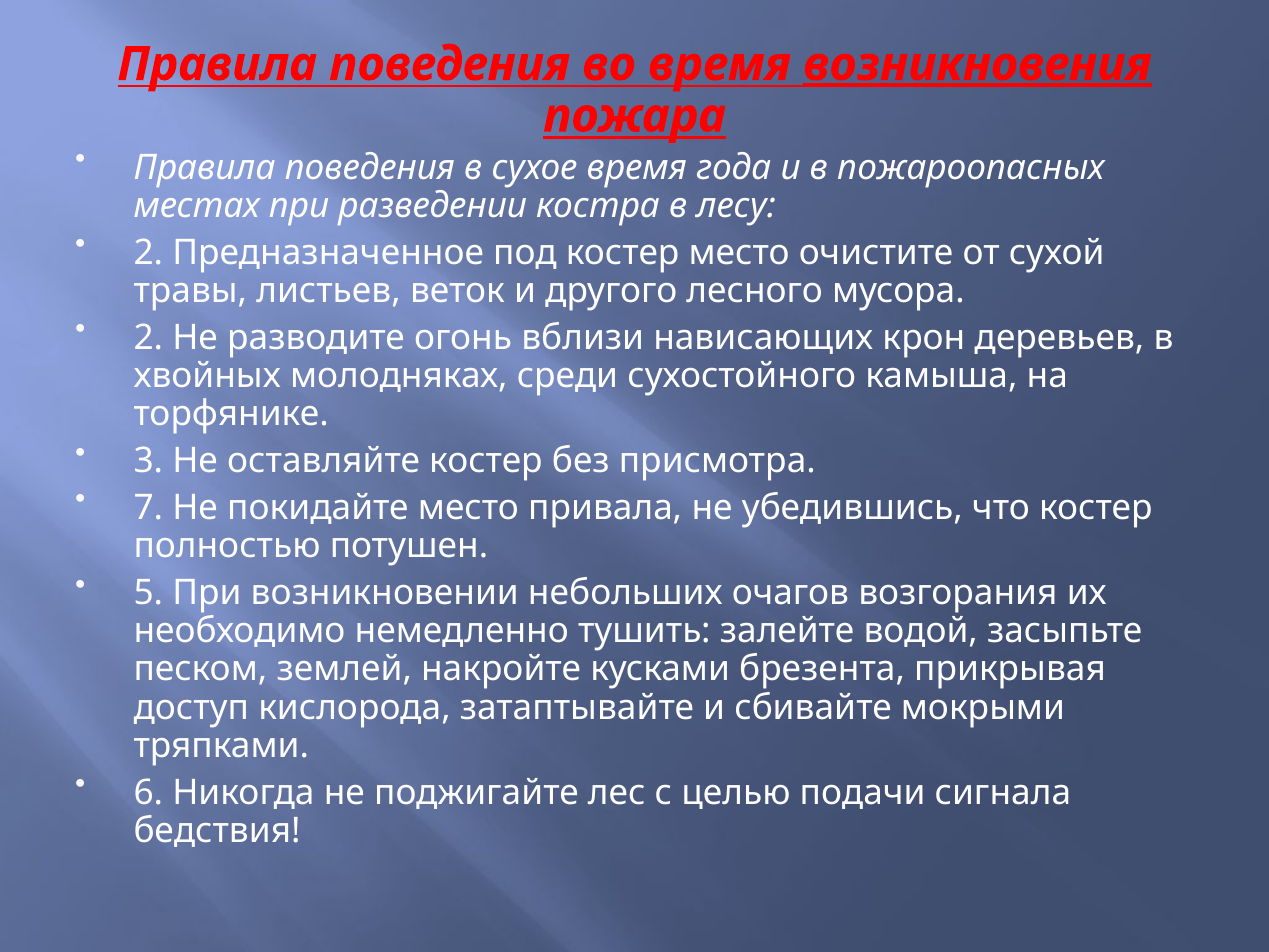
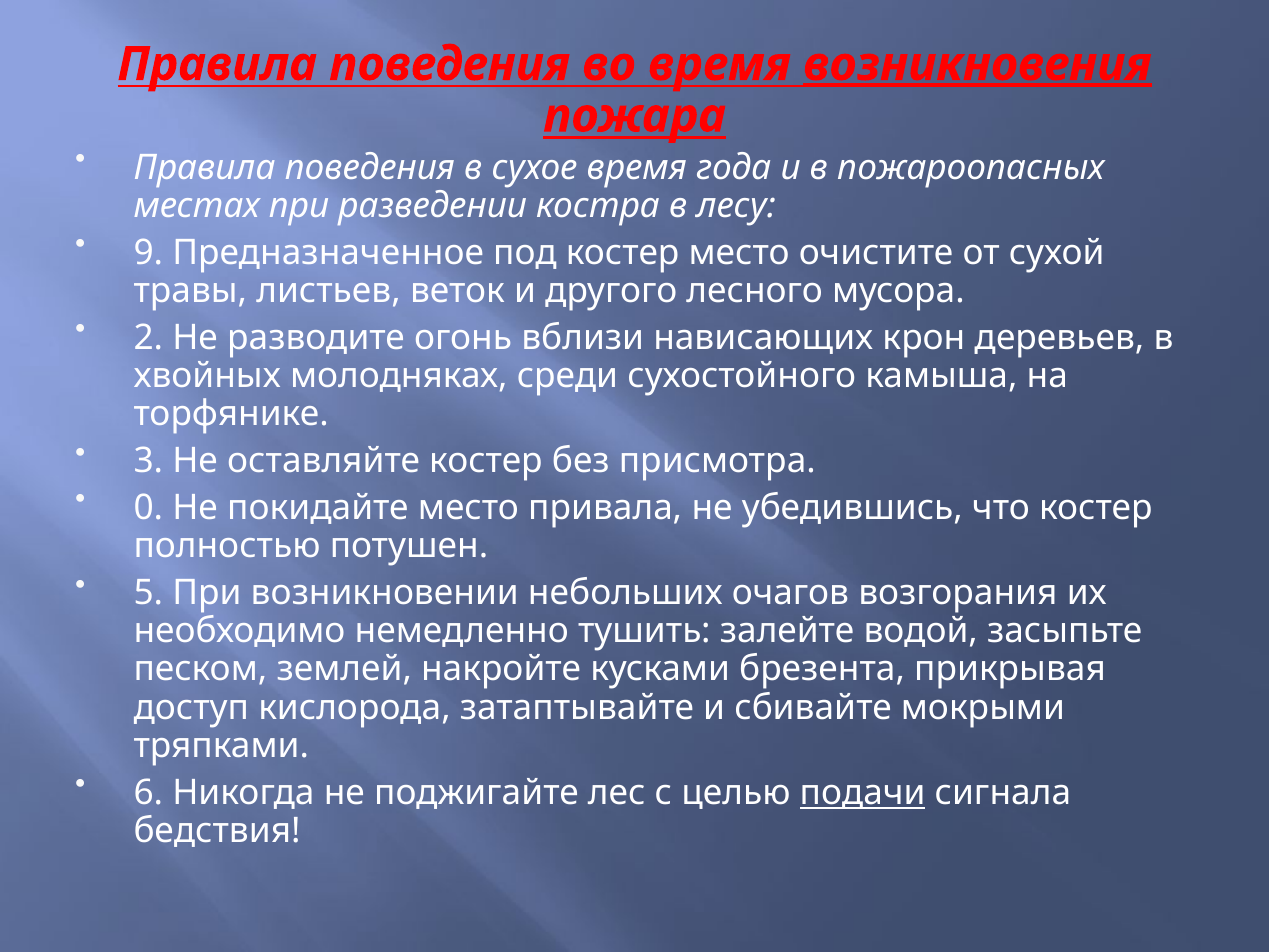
2: 2 -> 9 (148, 253)
7: 7 -> 0 (148, 508)
подачи underline: none -> present (863, 792)
